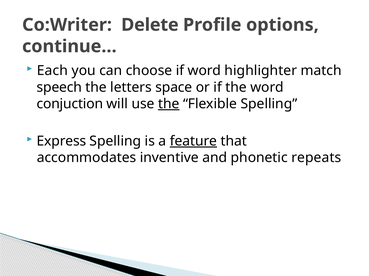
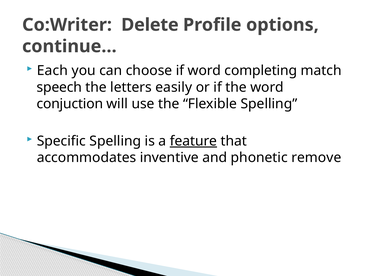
highlighter: highlighter -> completing (261, 71)
space: space -> easily (174, 87)
the underline: present -> none (169, 104)
Express: Express -> Specific (61, 141)
repeats: repeats -> remove (316, 158)
